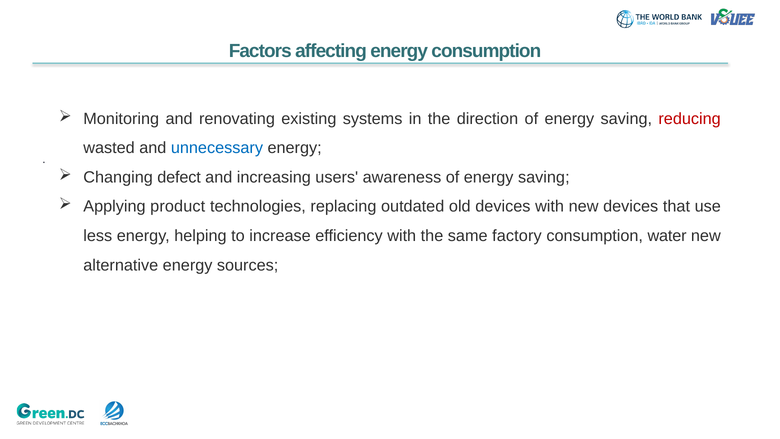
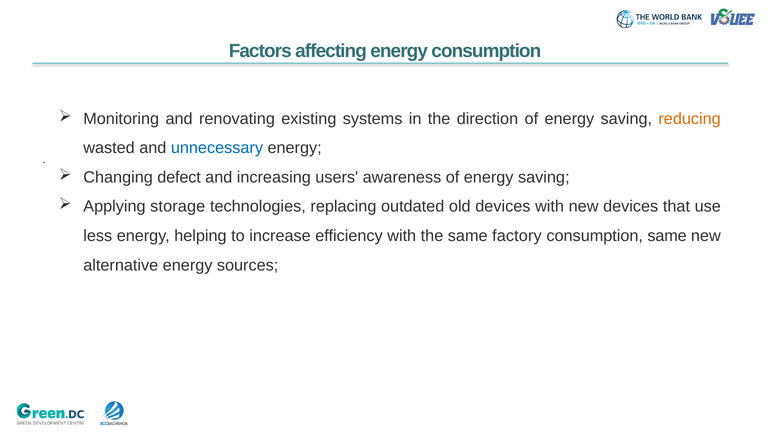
reducing colour: red -> orange (690, 119)
product: product -> storage (178, 207)
consumption water: water -> same (667, 236)
